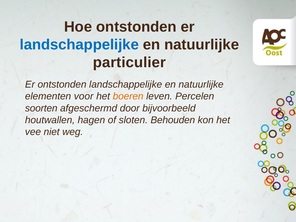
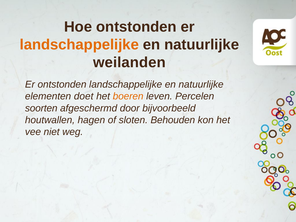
landschappelijke colour: blue -> orange (79, 45)
particulier: particulier -> weilanden (129, 62)
voor: voor -> doet (84, 96)
